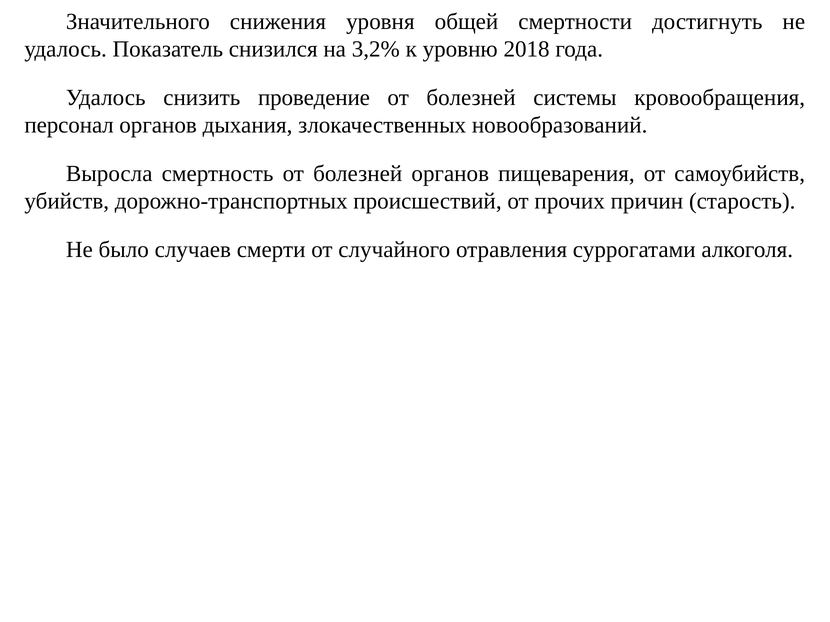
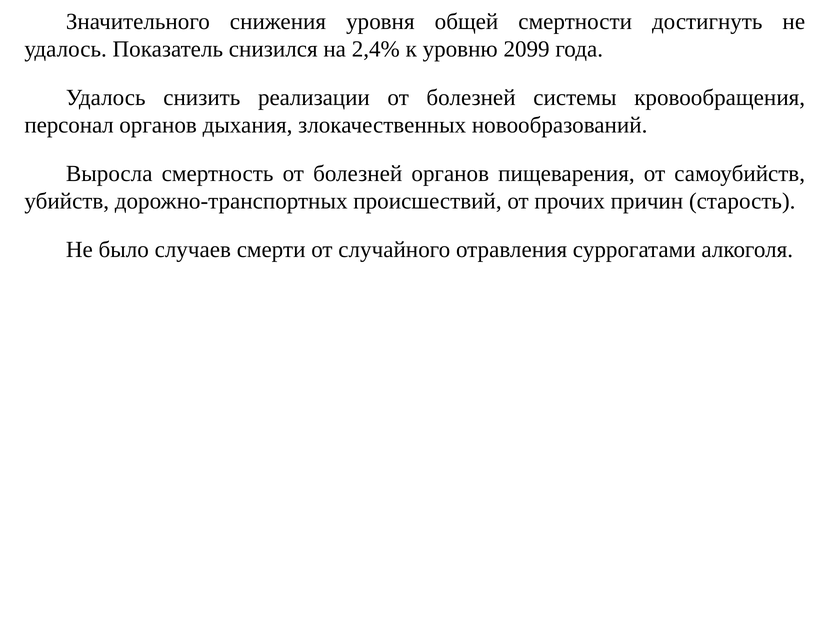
3,2%: 3,2% -> 2,4% (376, 49)
2018: 2018 -> 2099 (527, 49)
проведение: проведение -> реализации (314, 98)
